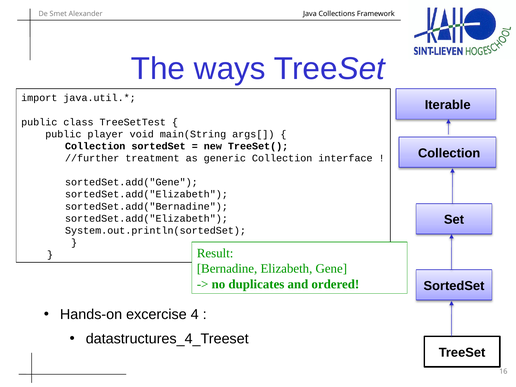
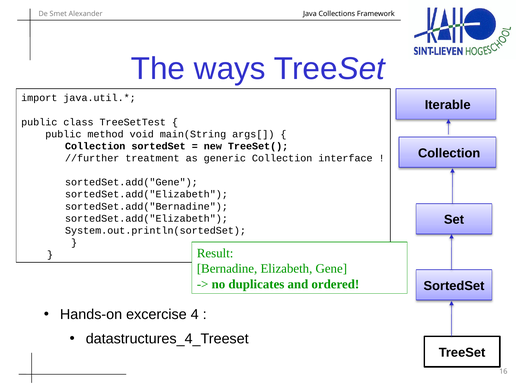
player: player -> method (106, 134)
